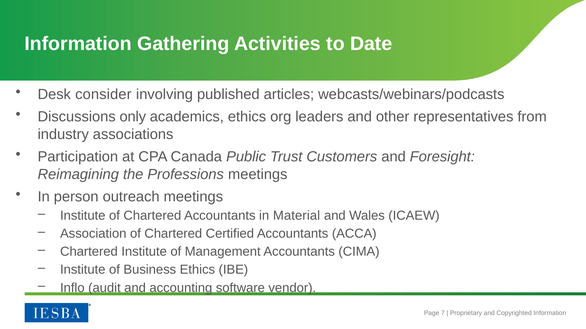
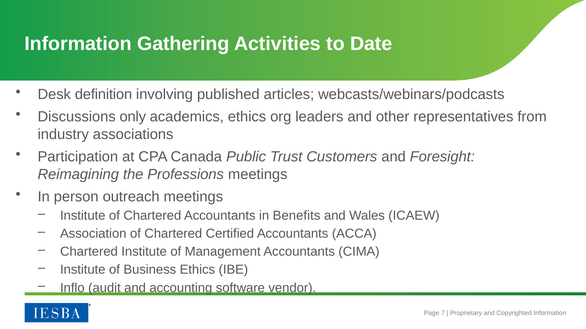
consider: consider -> definition (104, 95)
Material: Material -> Benefits (297, 216)
